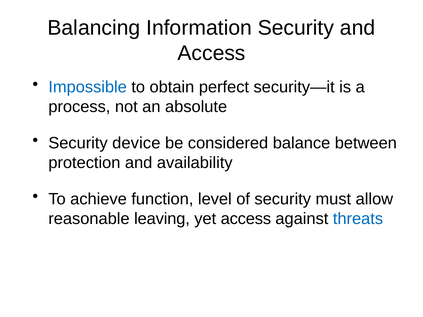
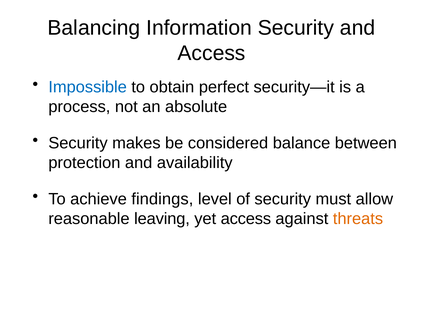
device: device -> makes (136, 143)
function: function -> findings (162, 199)
threats colour: blue -> orange (358, 219)
